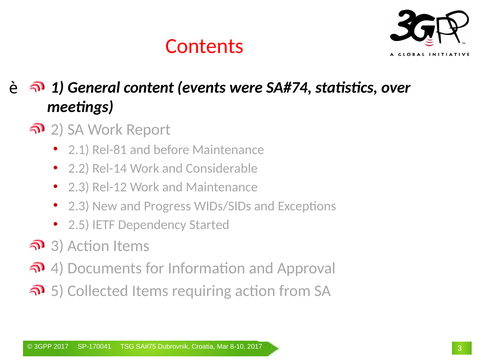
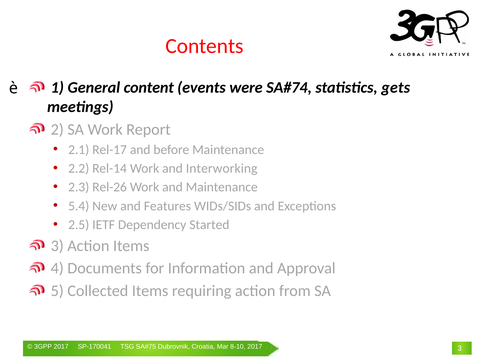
over: over -> gets (396, 88)
Rel-81: Rel-81 -> Rel-17 (110, 150)
Considerable: Considerable -> Interworking (222, 169)
Rel-12: Rel-12 -> Rel-26 (110, 187)
2.3: 2.3 -> 5.4 (79, 206)
Progress: Progress -> Features (167, 206)
